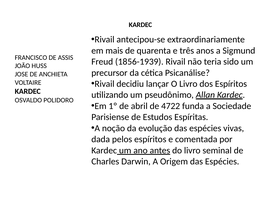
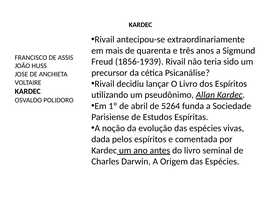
4722: 4722 -> 5264 (171, 106)
